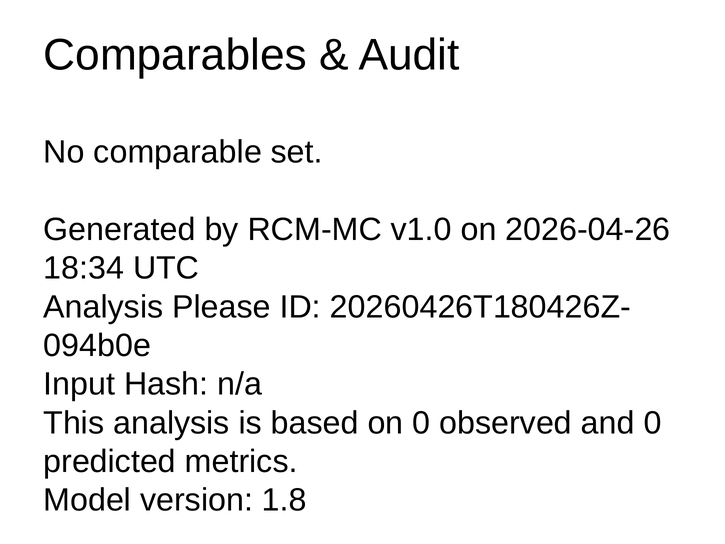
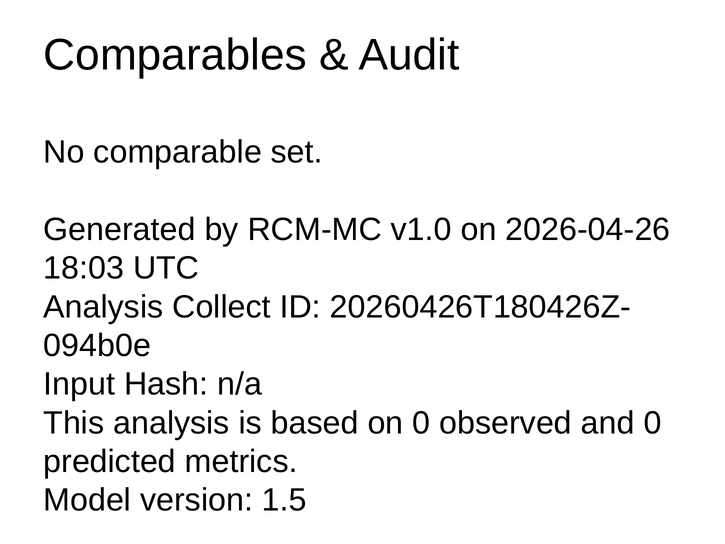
18:34: 18:34 -> 18:03 (84, 268)
Please: Please -> Collect (222, 307)
1.8: 1.8 -> 1.5 (284, 500)
